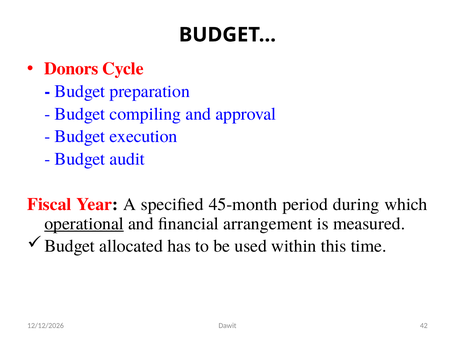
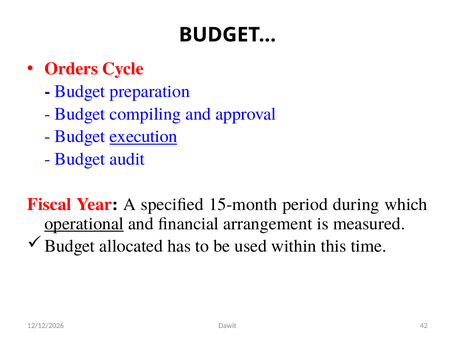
Donors: Donors -> Orders (71, 69)
execution underline: none -> present (143, 137)
45-month: 45-month -> 15-month (243, 205)
